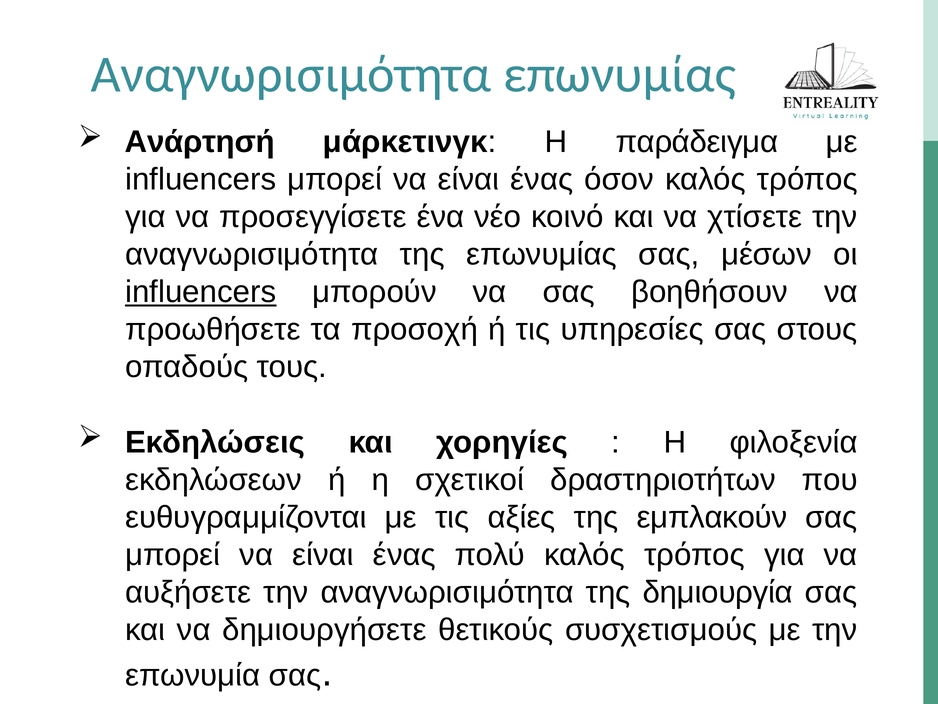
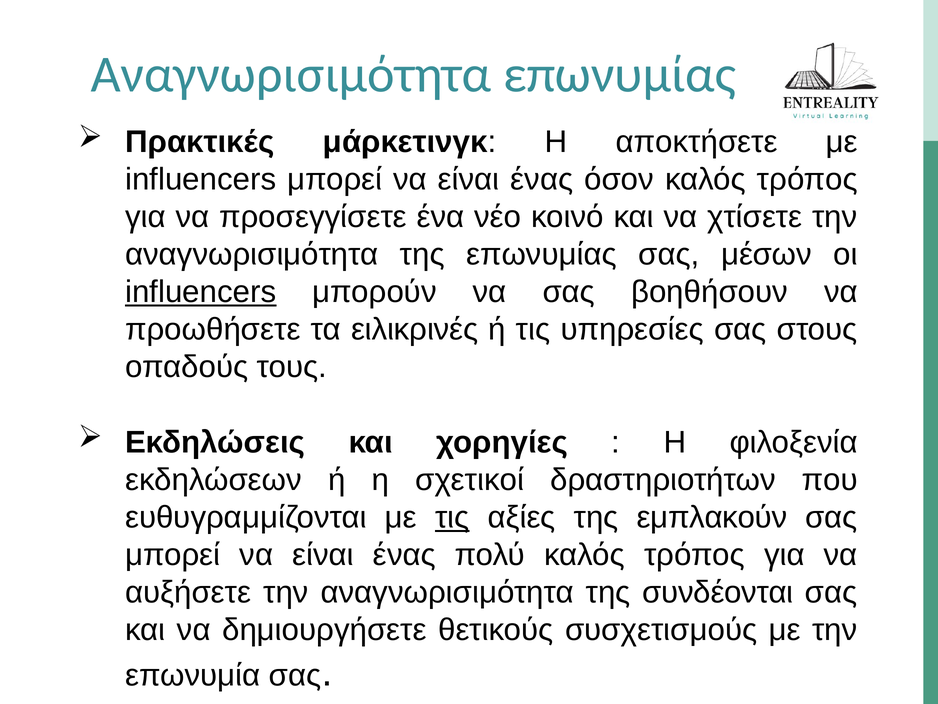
Ανάρτησή: Ανάρτησή -> Πρακτικές (200, 142)
παράδειγμα: παράδειγμα -> αποκτήσετε (697, 142)
προσοχή: προσοχή -> ειλικρινές (415, 329)
τις underline: none -> present (452, 517)
δημιουργία: δημιουργία -> συνδέονται (718, 592)
